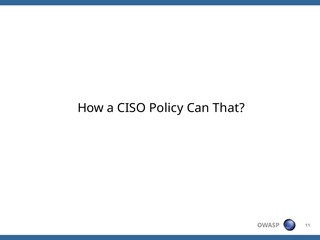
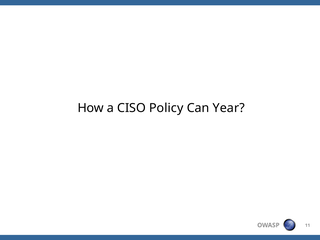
That: That -> Year (229, 108)
